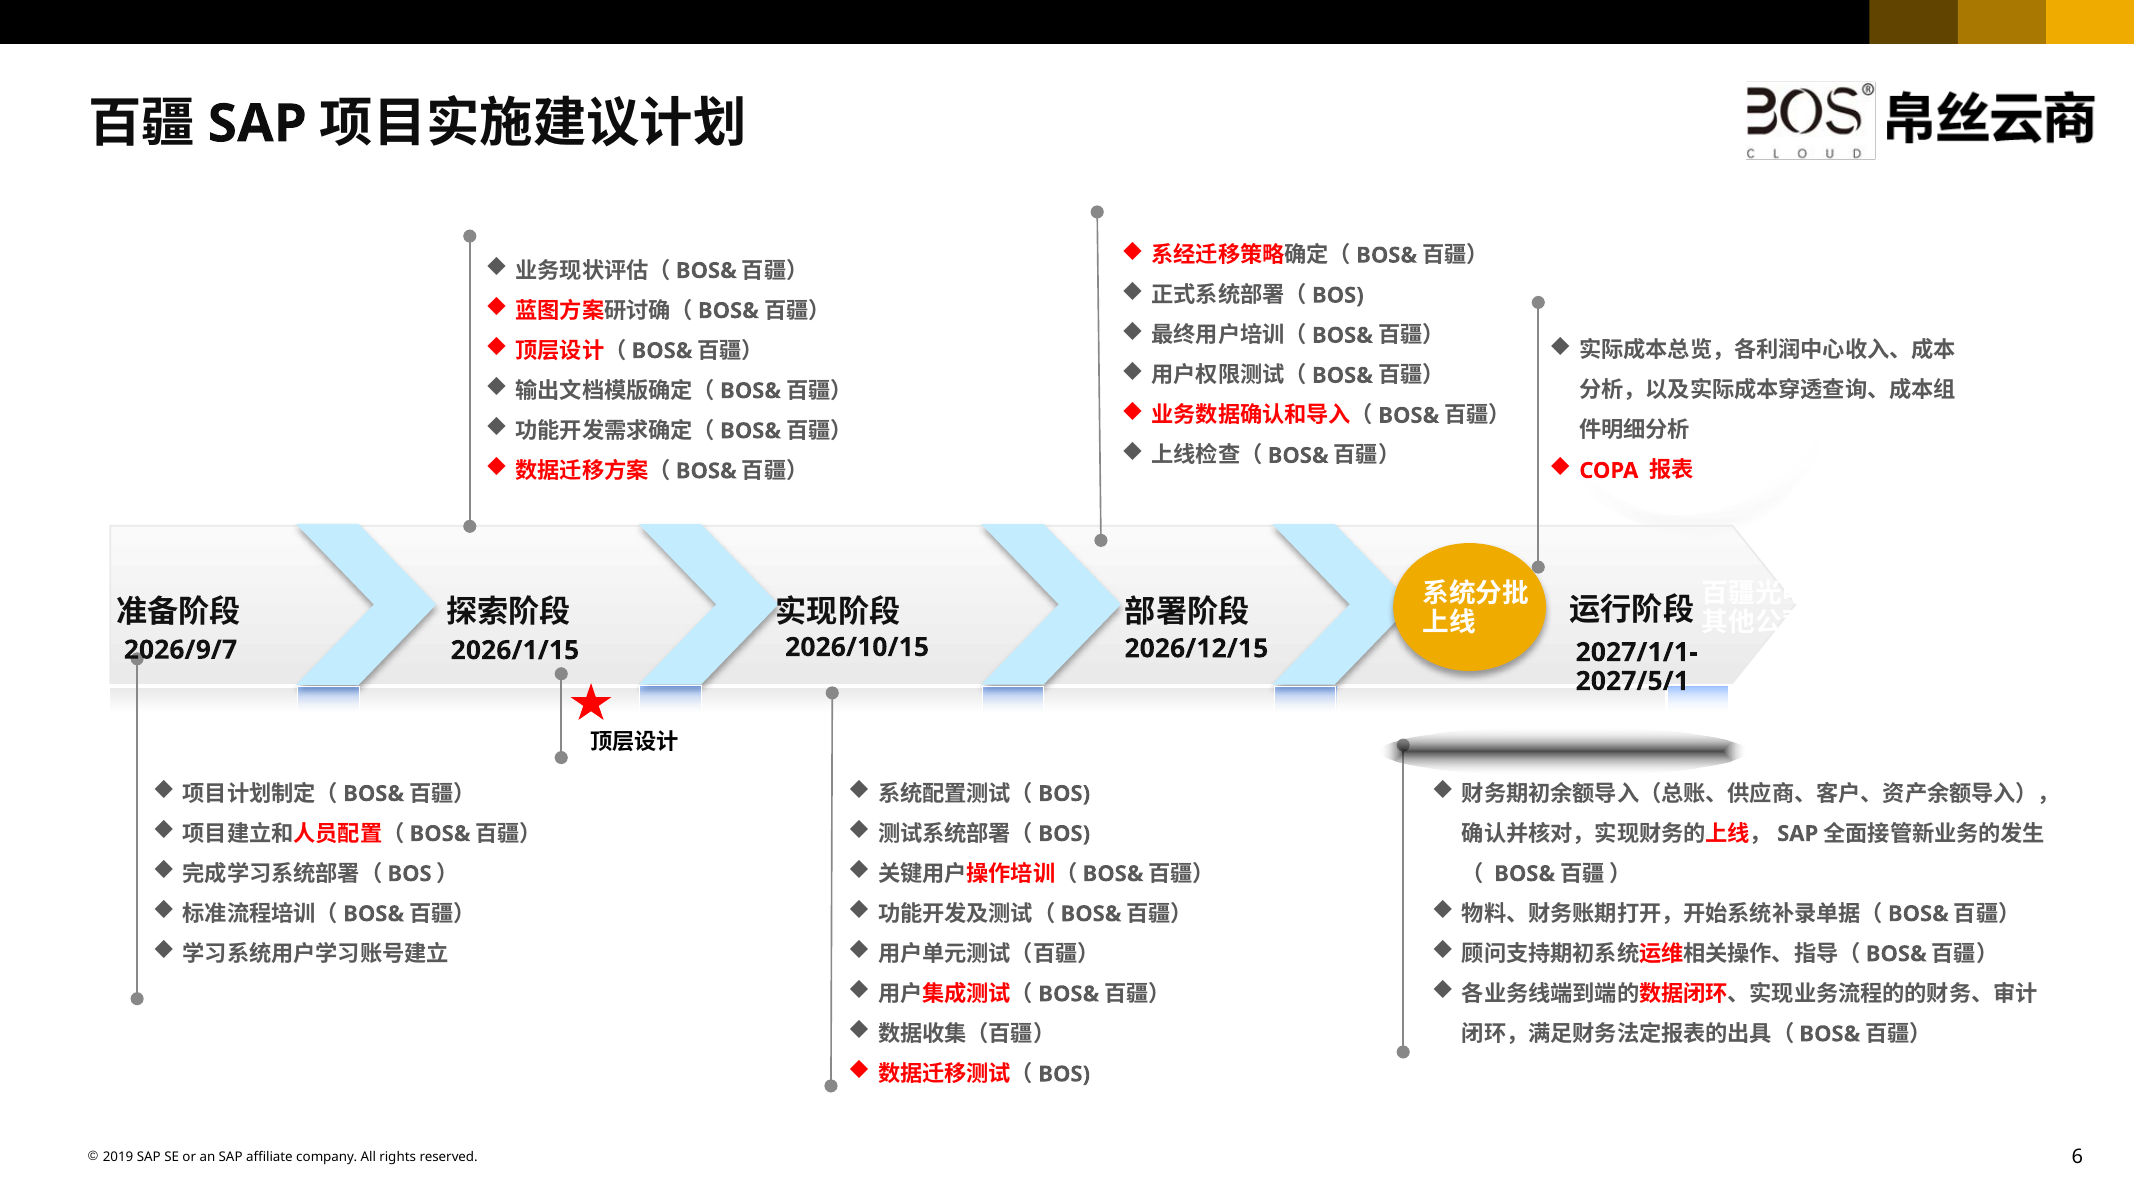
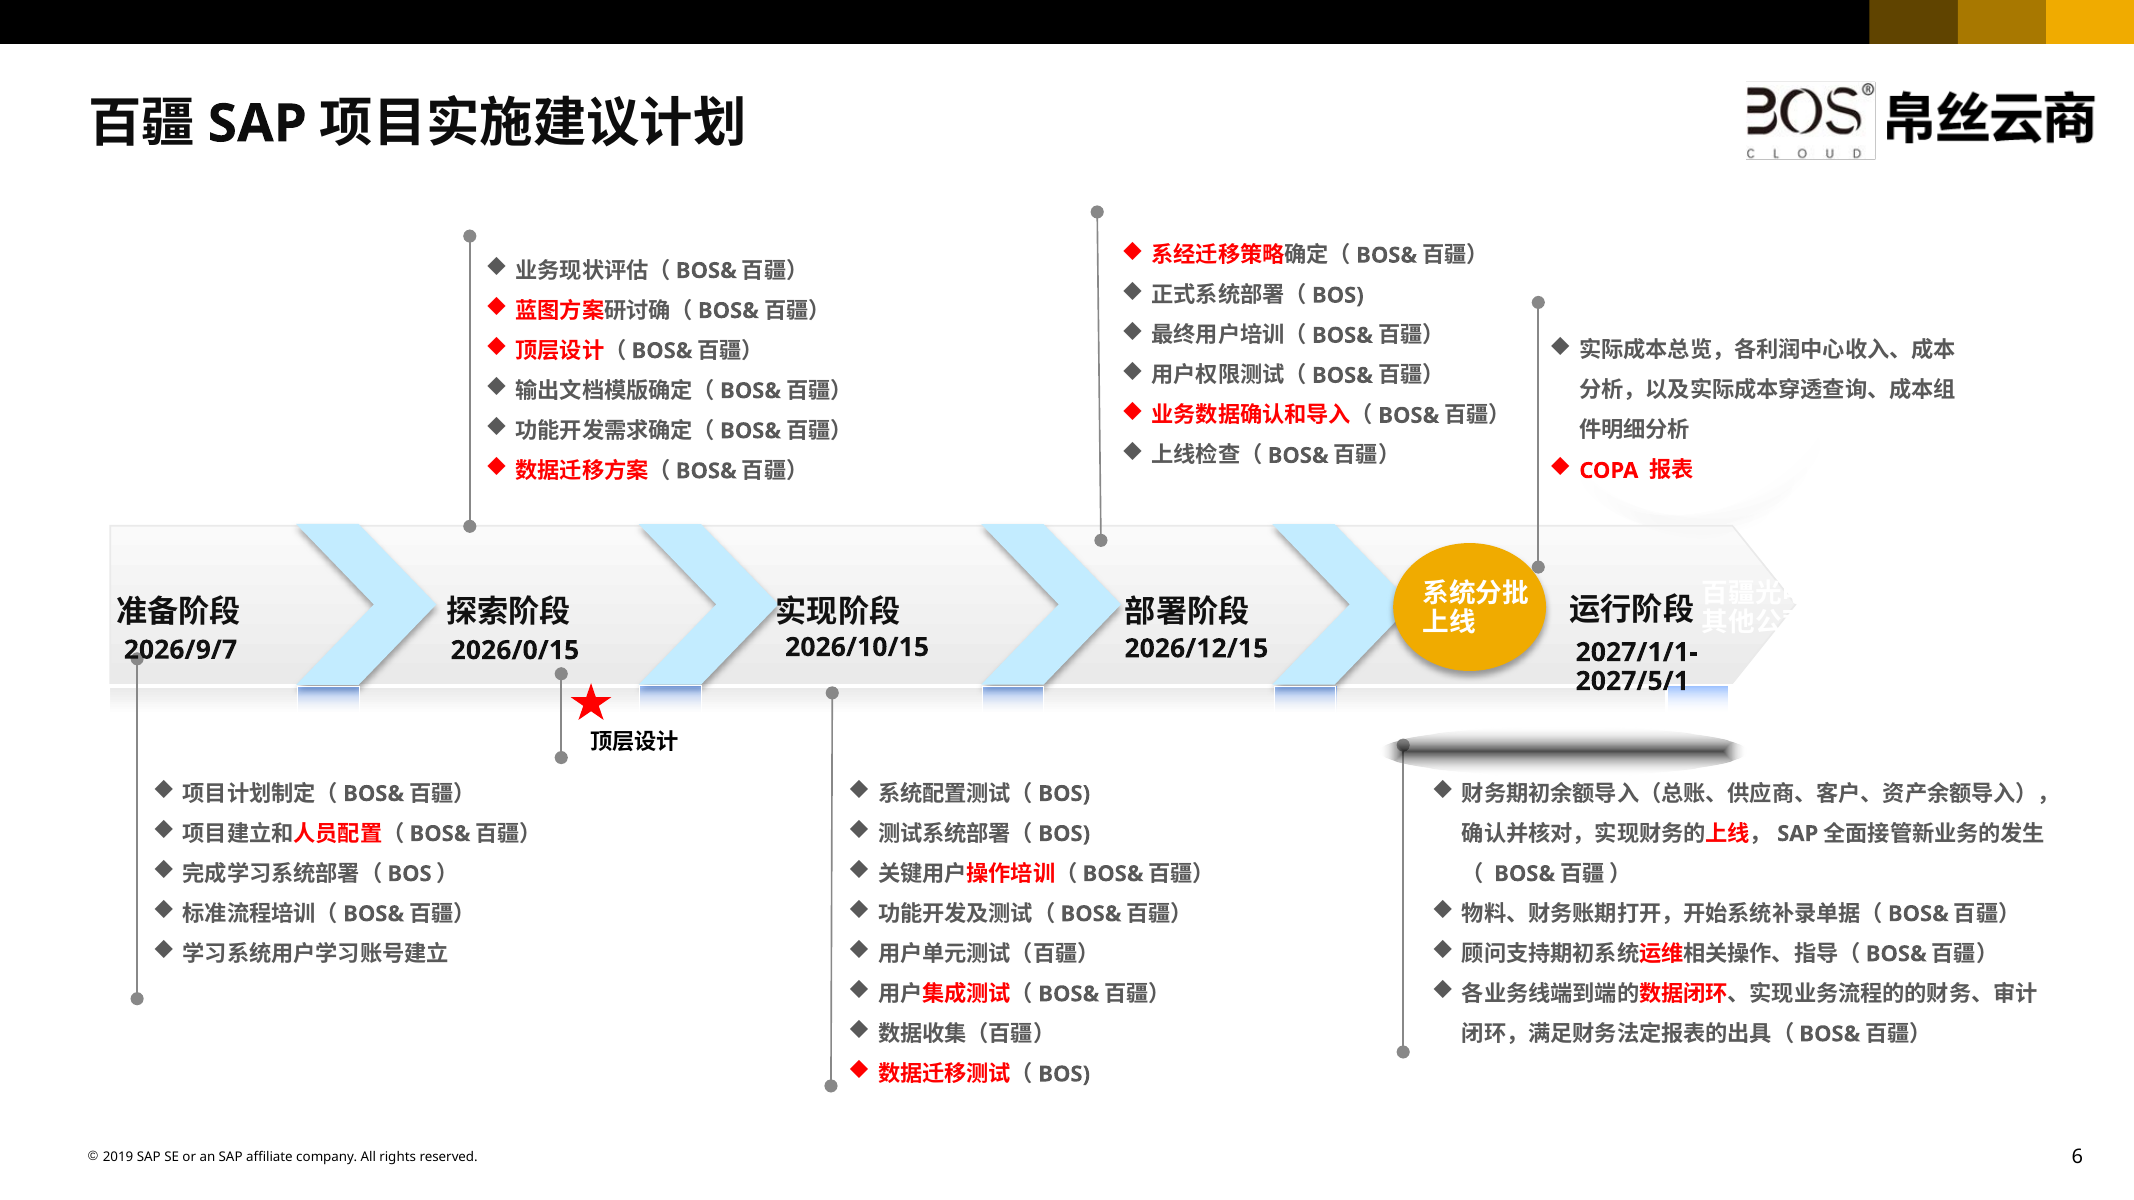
2026/1/15: 2026/1/15 -> 2026/0/15 (515, 651)
